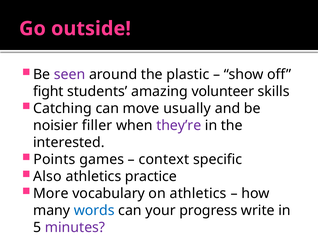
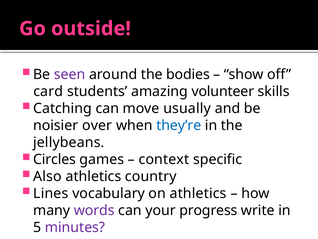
plastic: plastic -> bodies (188, 74)
fight: fight -> card (48, 91)
filler: filler -> over (97, 125)
they’re colour: purple -> blue (179, 125)
interested: interested -> jellybeans (69, 142)
Points: Points -> Circles (54, 159)
practice: practice -> country (151, 176)
More: More -> Lines (51, 193)
words colour: blue -> purple (94, 210)
